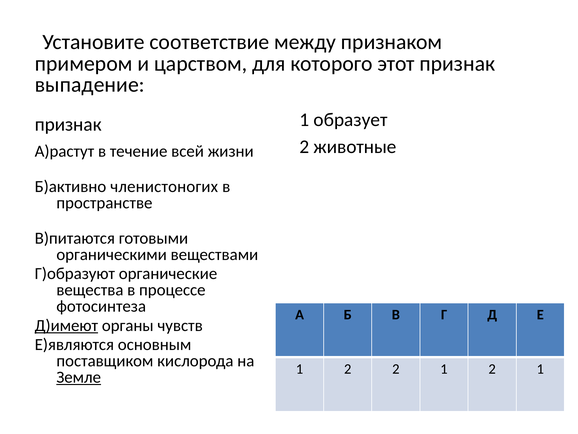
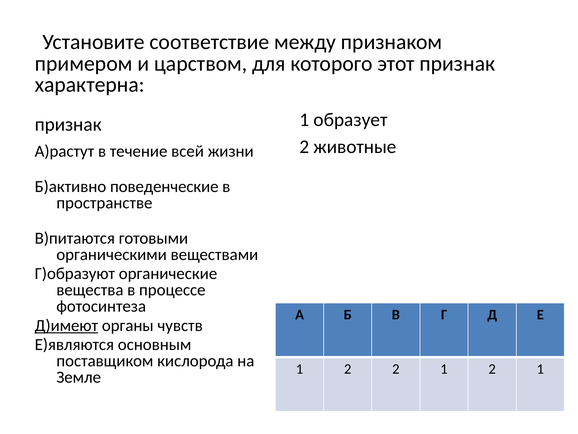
выпадение: выпадение -> характерна (90, 85)
членистоногих: членистоногих -> поведенческие (164, 186)
Земле underline: present -> none (79, 377)
